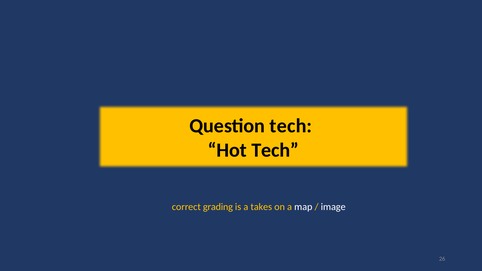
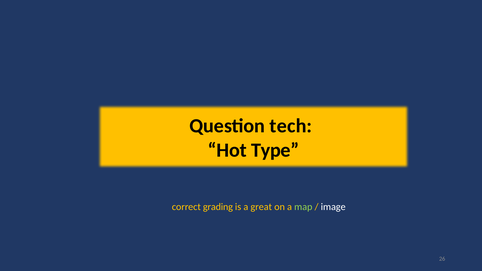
Hot Tech: Tech -> Type (275, 150)
takes: takes -> great (261, 207)
map colour: white -> light green (303, 207)
